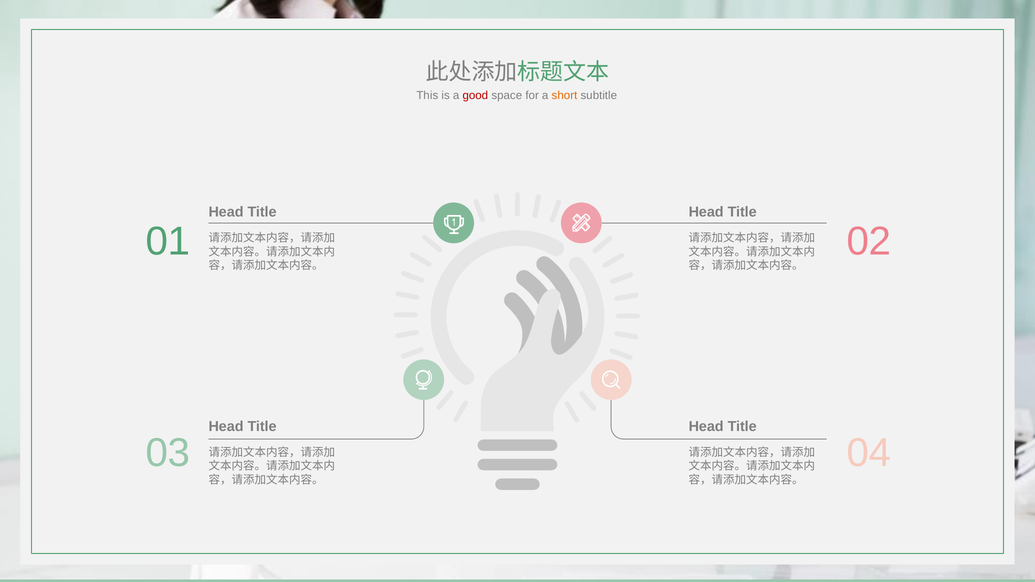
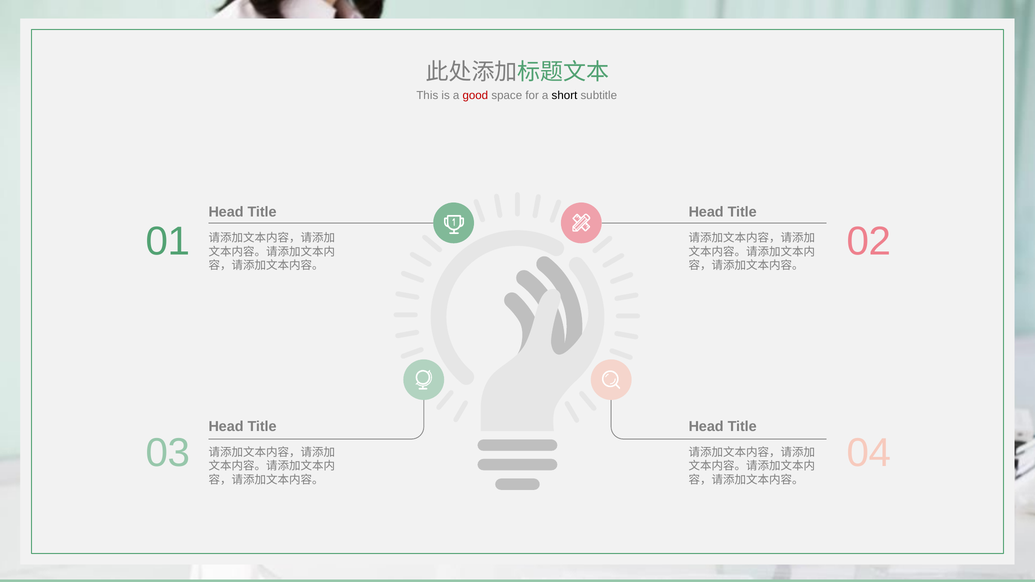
short colour: orange -> black (564, 96)
